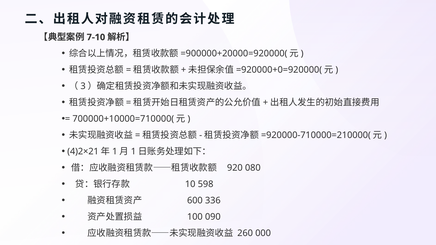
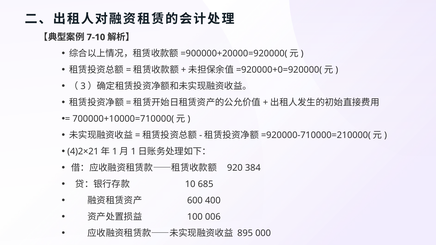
080: 080 -> 384 (253, 168)
598: 598 -> 685 (206, 184)
336: 336 -> 400 (213, 201)
090: 090 -> 006 (213, 217)
260: 260 -> 895 (245, 233)
